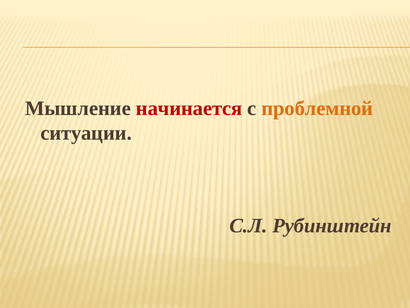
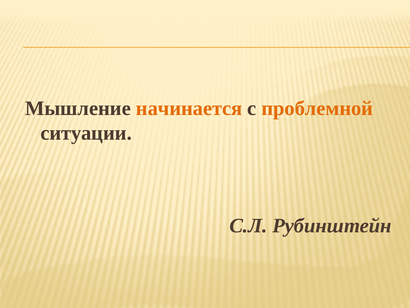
начинается colour: red -> orange (189, 108)
